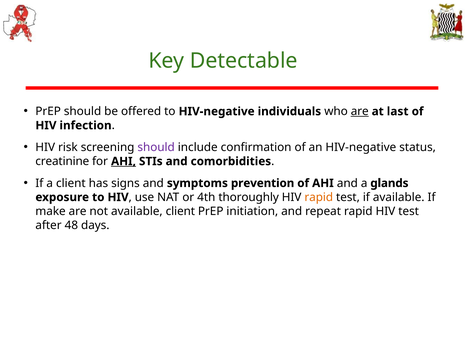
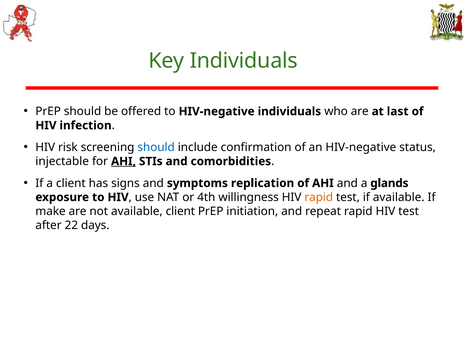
Key Detectable: Detectable -> Individuals (244, 61)
are underline: present -> none (360, 111)
should colour: purple -> blue (156, 147)
creatinine: creatinine -> injectable (62, 161)
prevention: prevention -> replication (263, 183)
thoroughly: thoroughly -> willingness (249, 197)
48: 48 -> 22 (71, 225)
